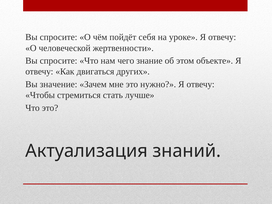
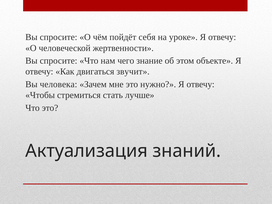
других: других -> звучит (133, 72)
значение: значение -> человека (58, 84)
